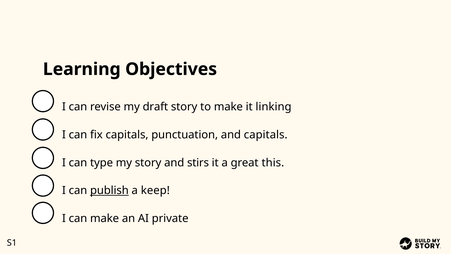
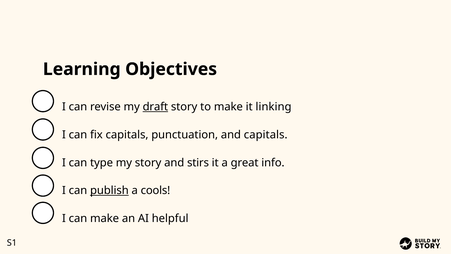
draft underline: none -> present (155, 107)
this: this -> info (273, 162)
keep: keep -> cools (155, 190)
private: private -> helpful (170, 218)
